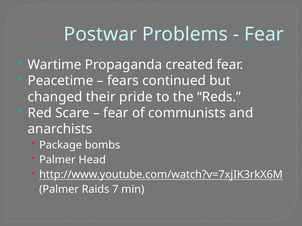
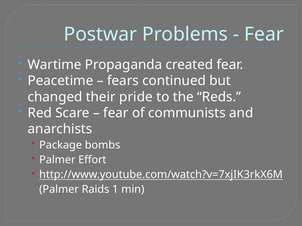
Head: Head -> Effort (92, 160)
7: 7 -> 1 (115, 190)
